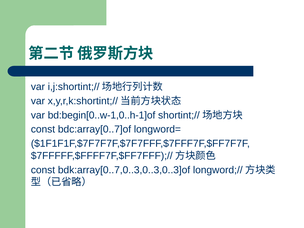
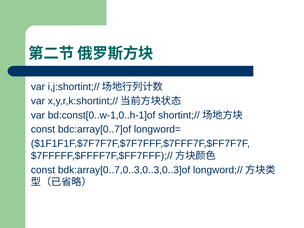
bd:begin[0..w-1,0..h-1]of: bd:begin[0..w-1,0..h-1]of -> bd:const[0..w-1,0..h-1]of (102, 115)
